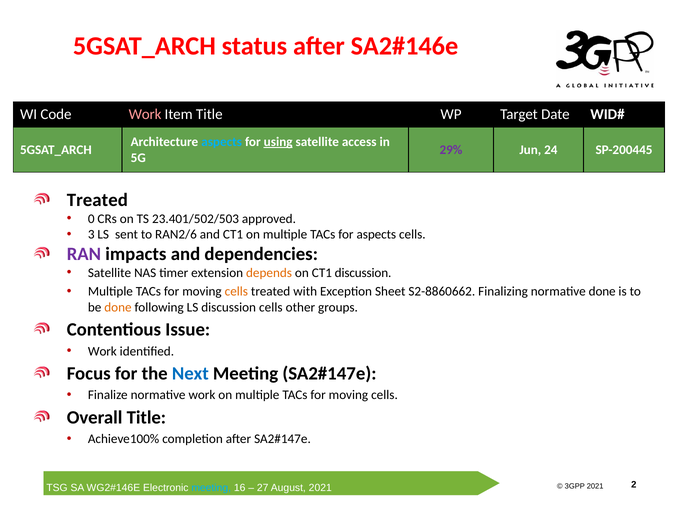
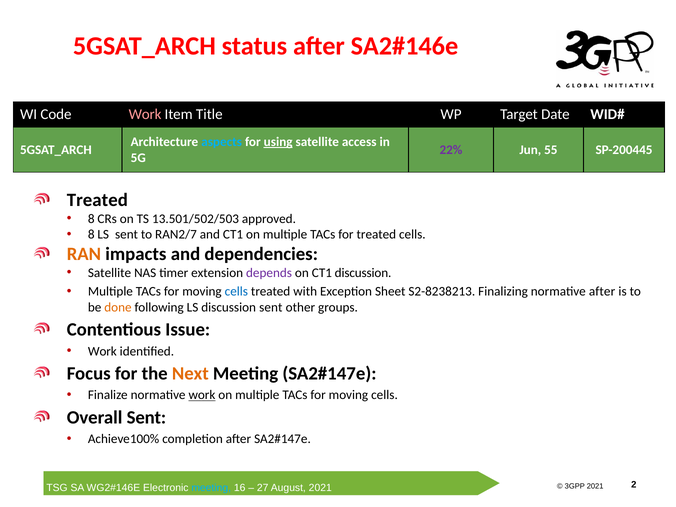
29%: 29% -> 22% (451, 150)
24: 24 -> 55 (551, 150)
0: 0 -> 8 (91, 219)
23.401/502/503: 23.401/502/503 -> 13.501/502/503 (196, 219)
3: 3 -> 8 (91, 234)
RAN2/6: RAN2/6 -> RAN2/7 (176, 234)
for aspects: aspects -> treated (376, 234)
RAN colour: purple -> orange (84, 254)
depends colour: orange -> purple (269, 273)
cells colour: orange -> blue (236, 291)
S2-8860662: S2-8860662 -> S2-8238213 (442, 291)
normative done: done -> after (602, 291)
discussion cells: cells -> sent (271, 307)
Next colour: blue -> orange (190, 374)
work underline: none -> present (202, 395)
Overall Title: Title -> Sent (146, 418)
